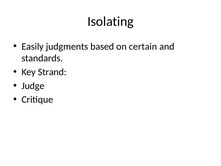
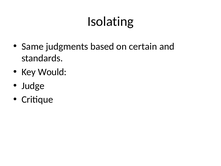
Easily: Easily -> Same (33, 46)
Strand: Strand -> Would (52, 72)
